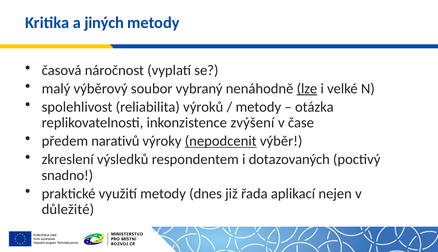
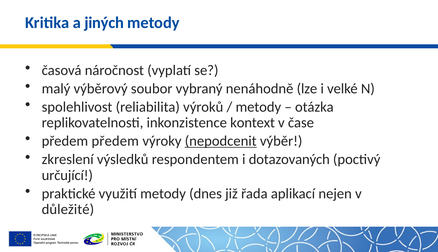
lze underline: present -> none (307, 89)
zvýšení: zvýšení -> kontext (253, 123)
předem narativů: narativů -> předem (115, 141)
snadno: snadno -> určující (67, 175)
